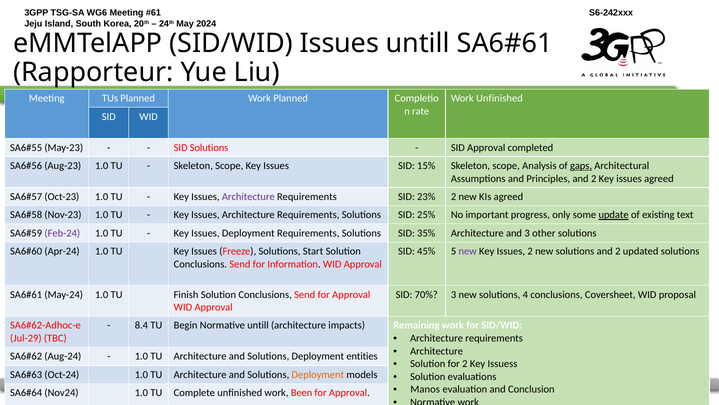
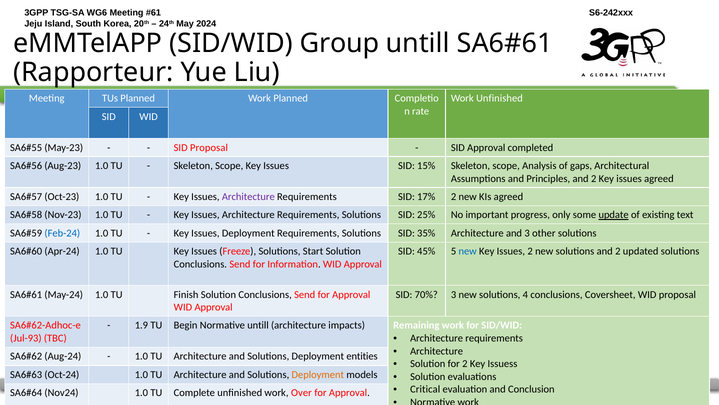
SID/WID Issues: Issues -> Group (340, 43)
SID Solutions: Solutions -> Proposal (209, 147)
gaps underline: present -> none (581, 166)
23%: 23% -> 17% (426, 196)
Feb-24 colour: purple -> blue (62, 233)
new colour: purple -> blue (468, 251)
8.4: 8.4 -> 1.9 (141, 325)
Jul-29: Jul-29 -> Jul-93 (26, 338)
Manos: Manos -> Critical (425, 389)
Been: Been -> Over (301, 392)
